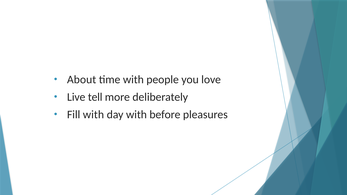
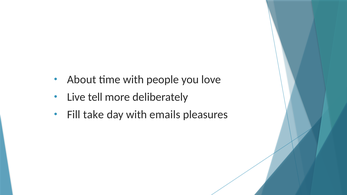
Fill with: with -> take (93, 115)
before: before -> emails (165, 115)
